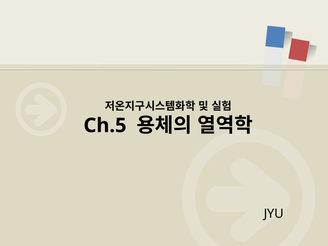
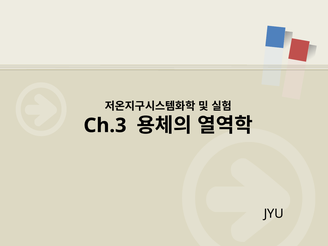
Ch.5: Ch.5 -> Ch.3 (105, 125)
